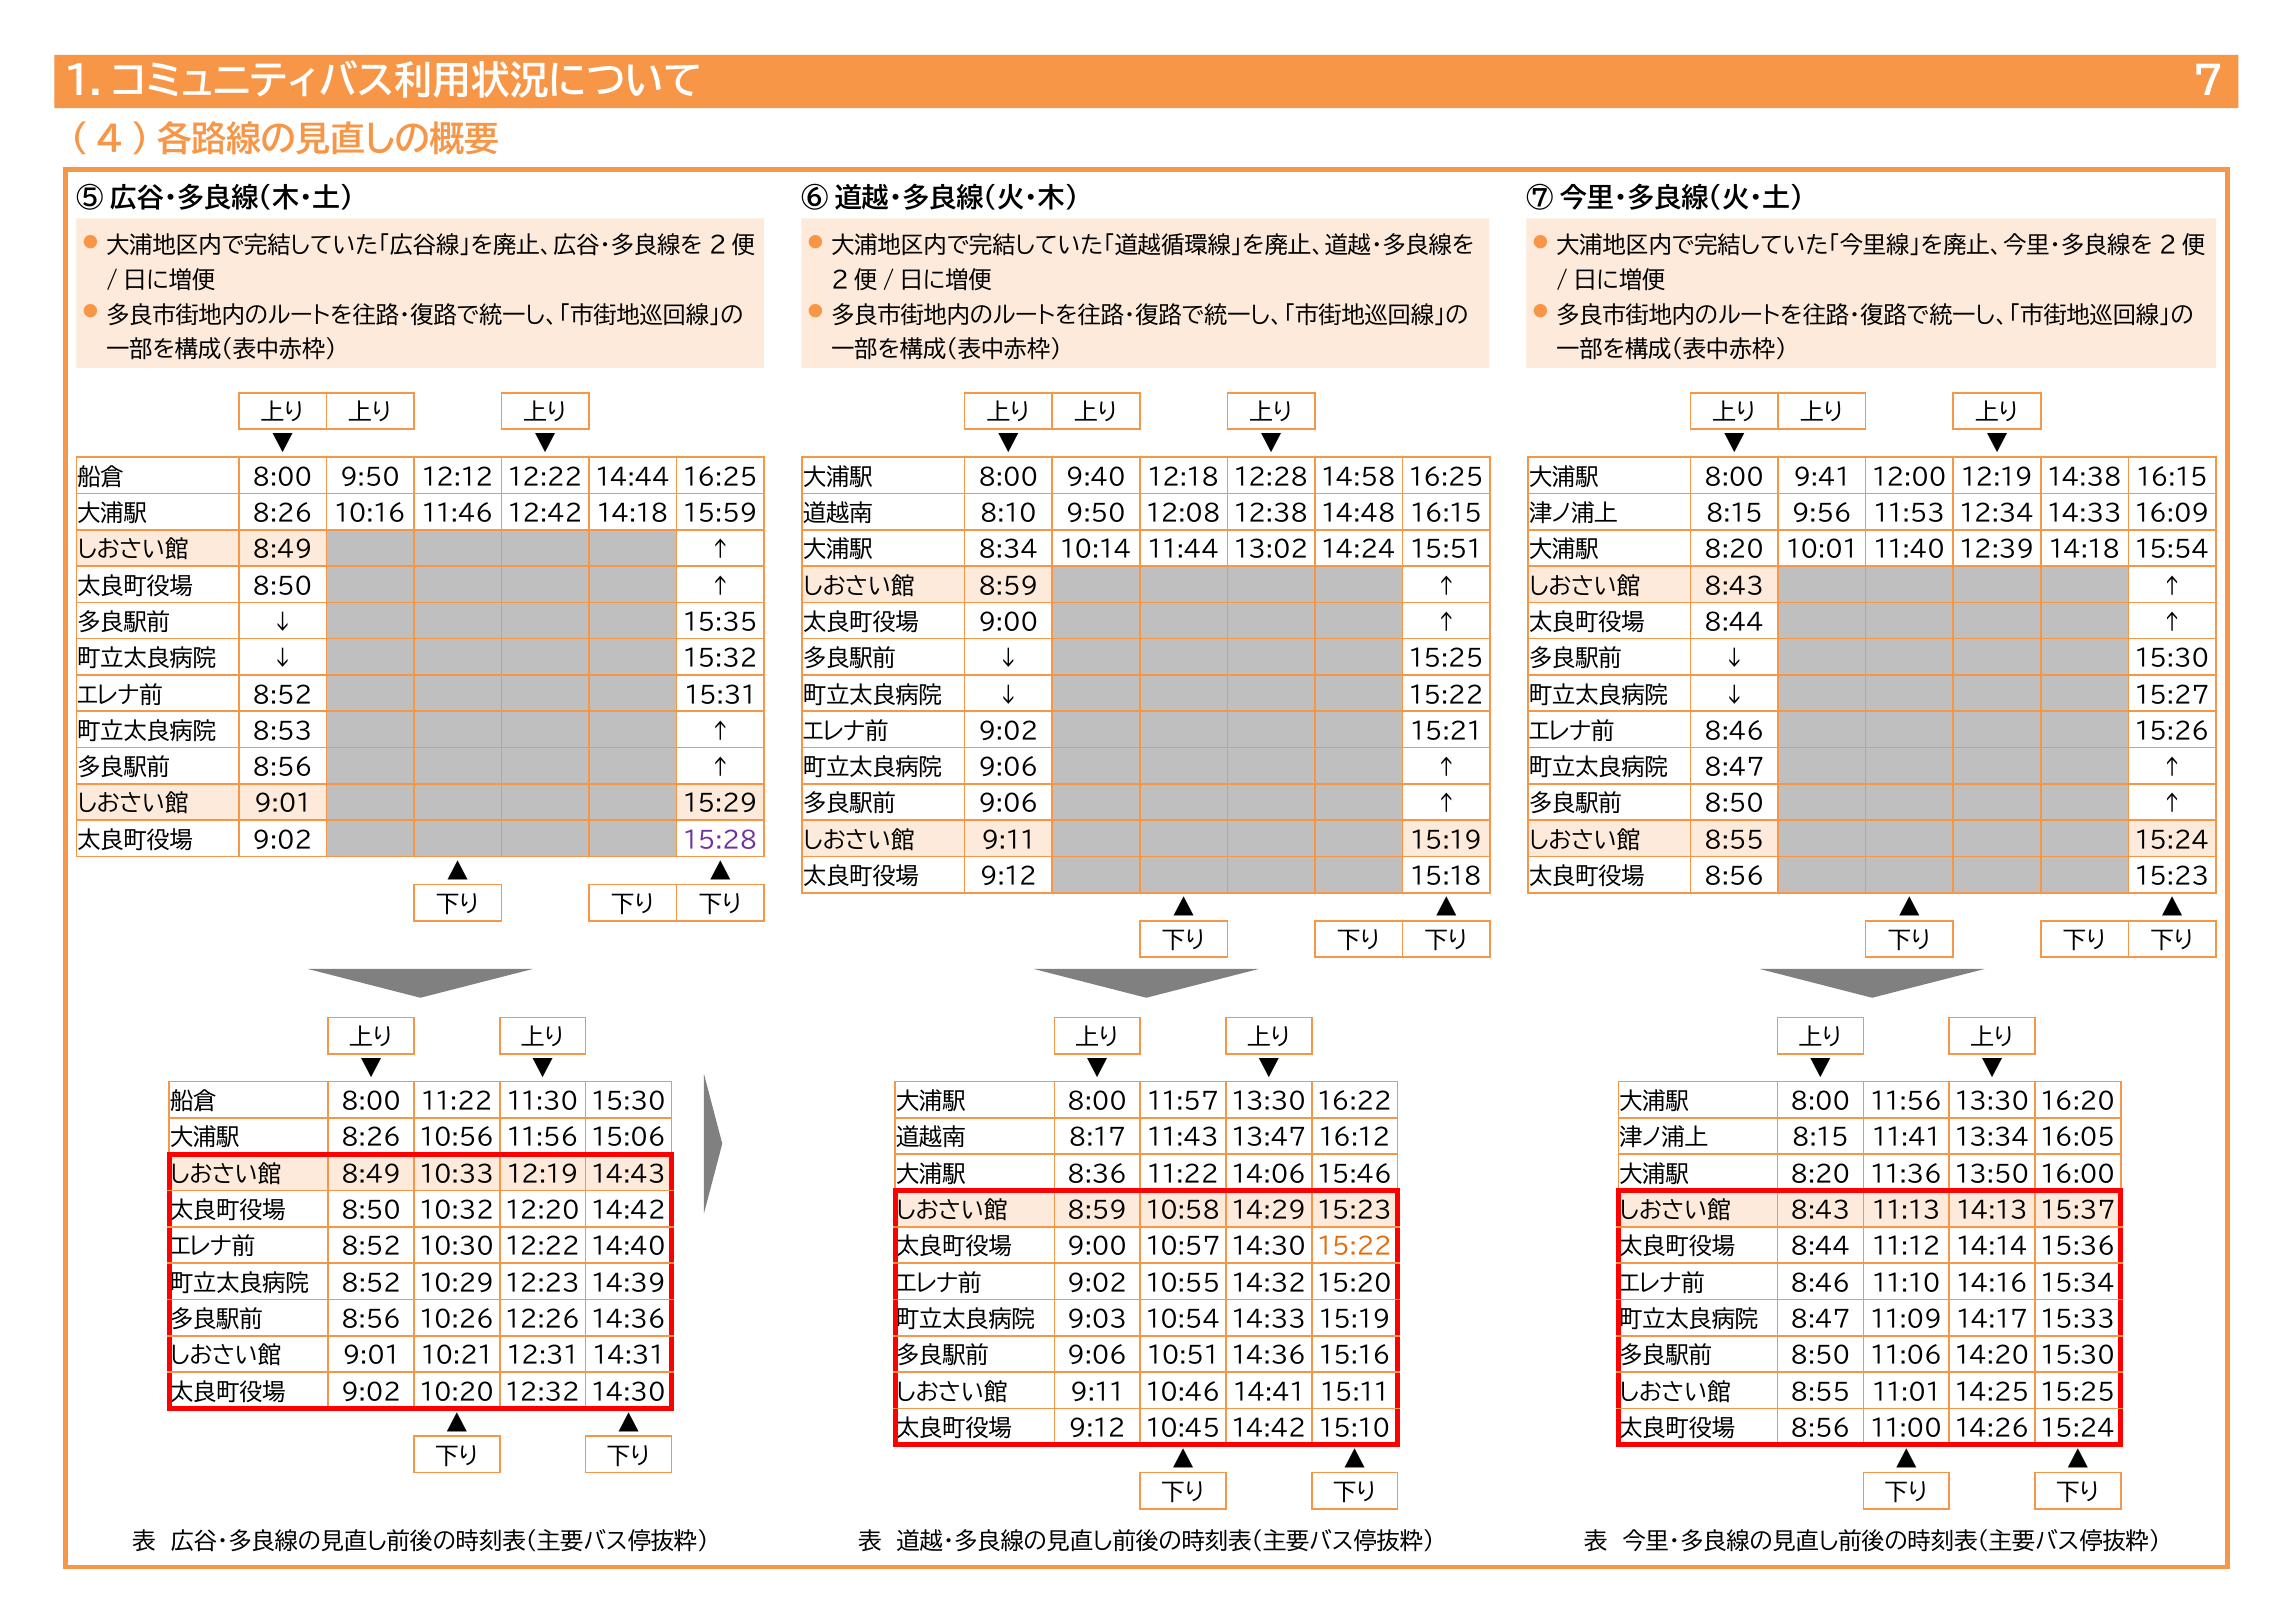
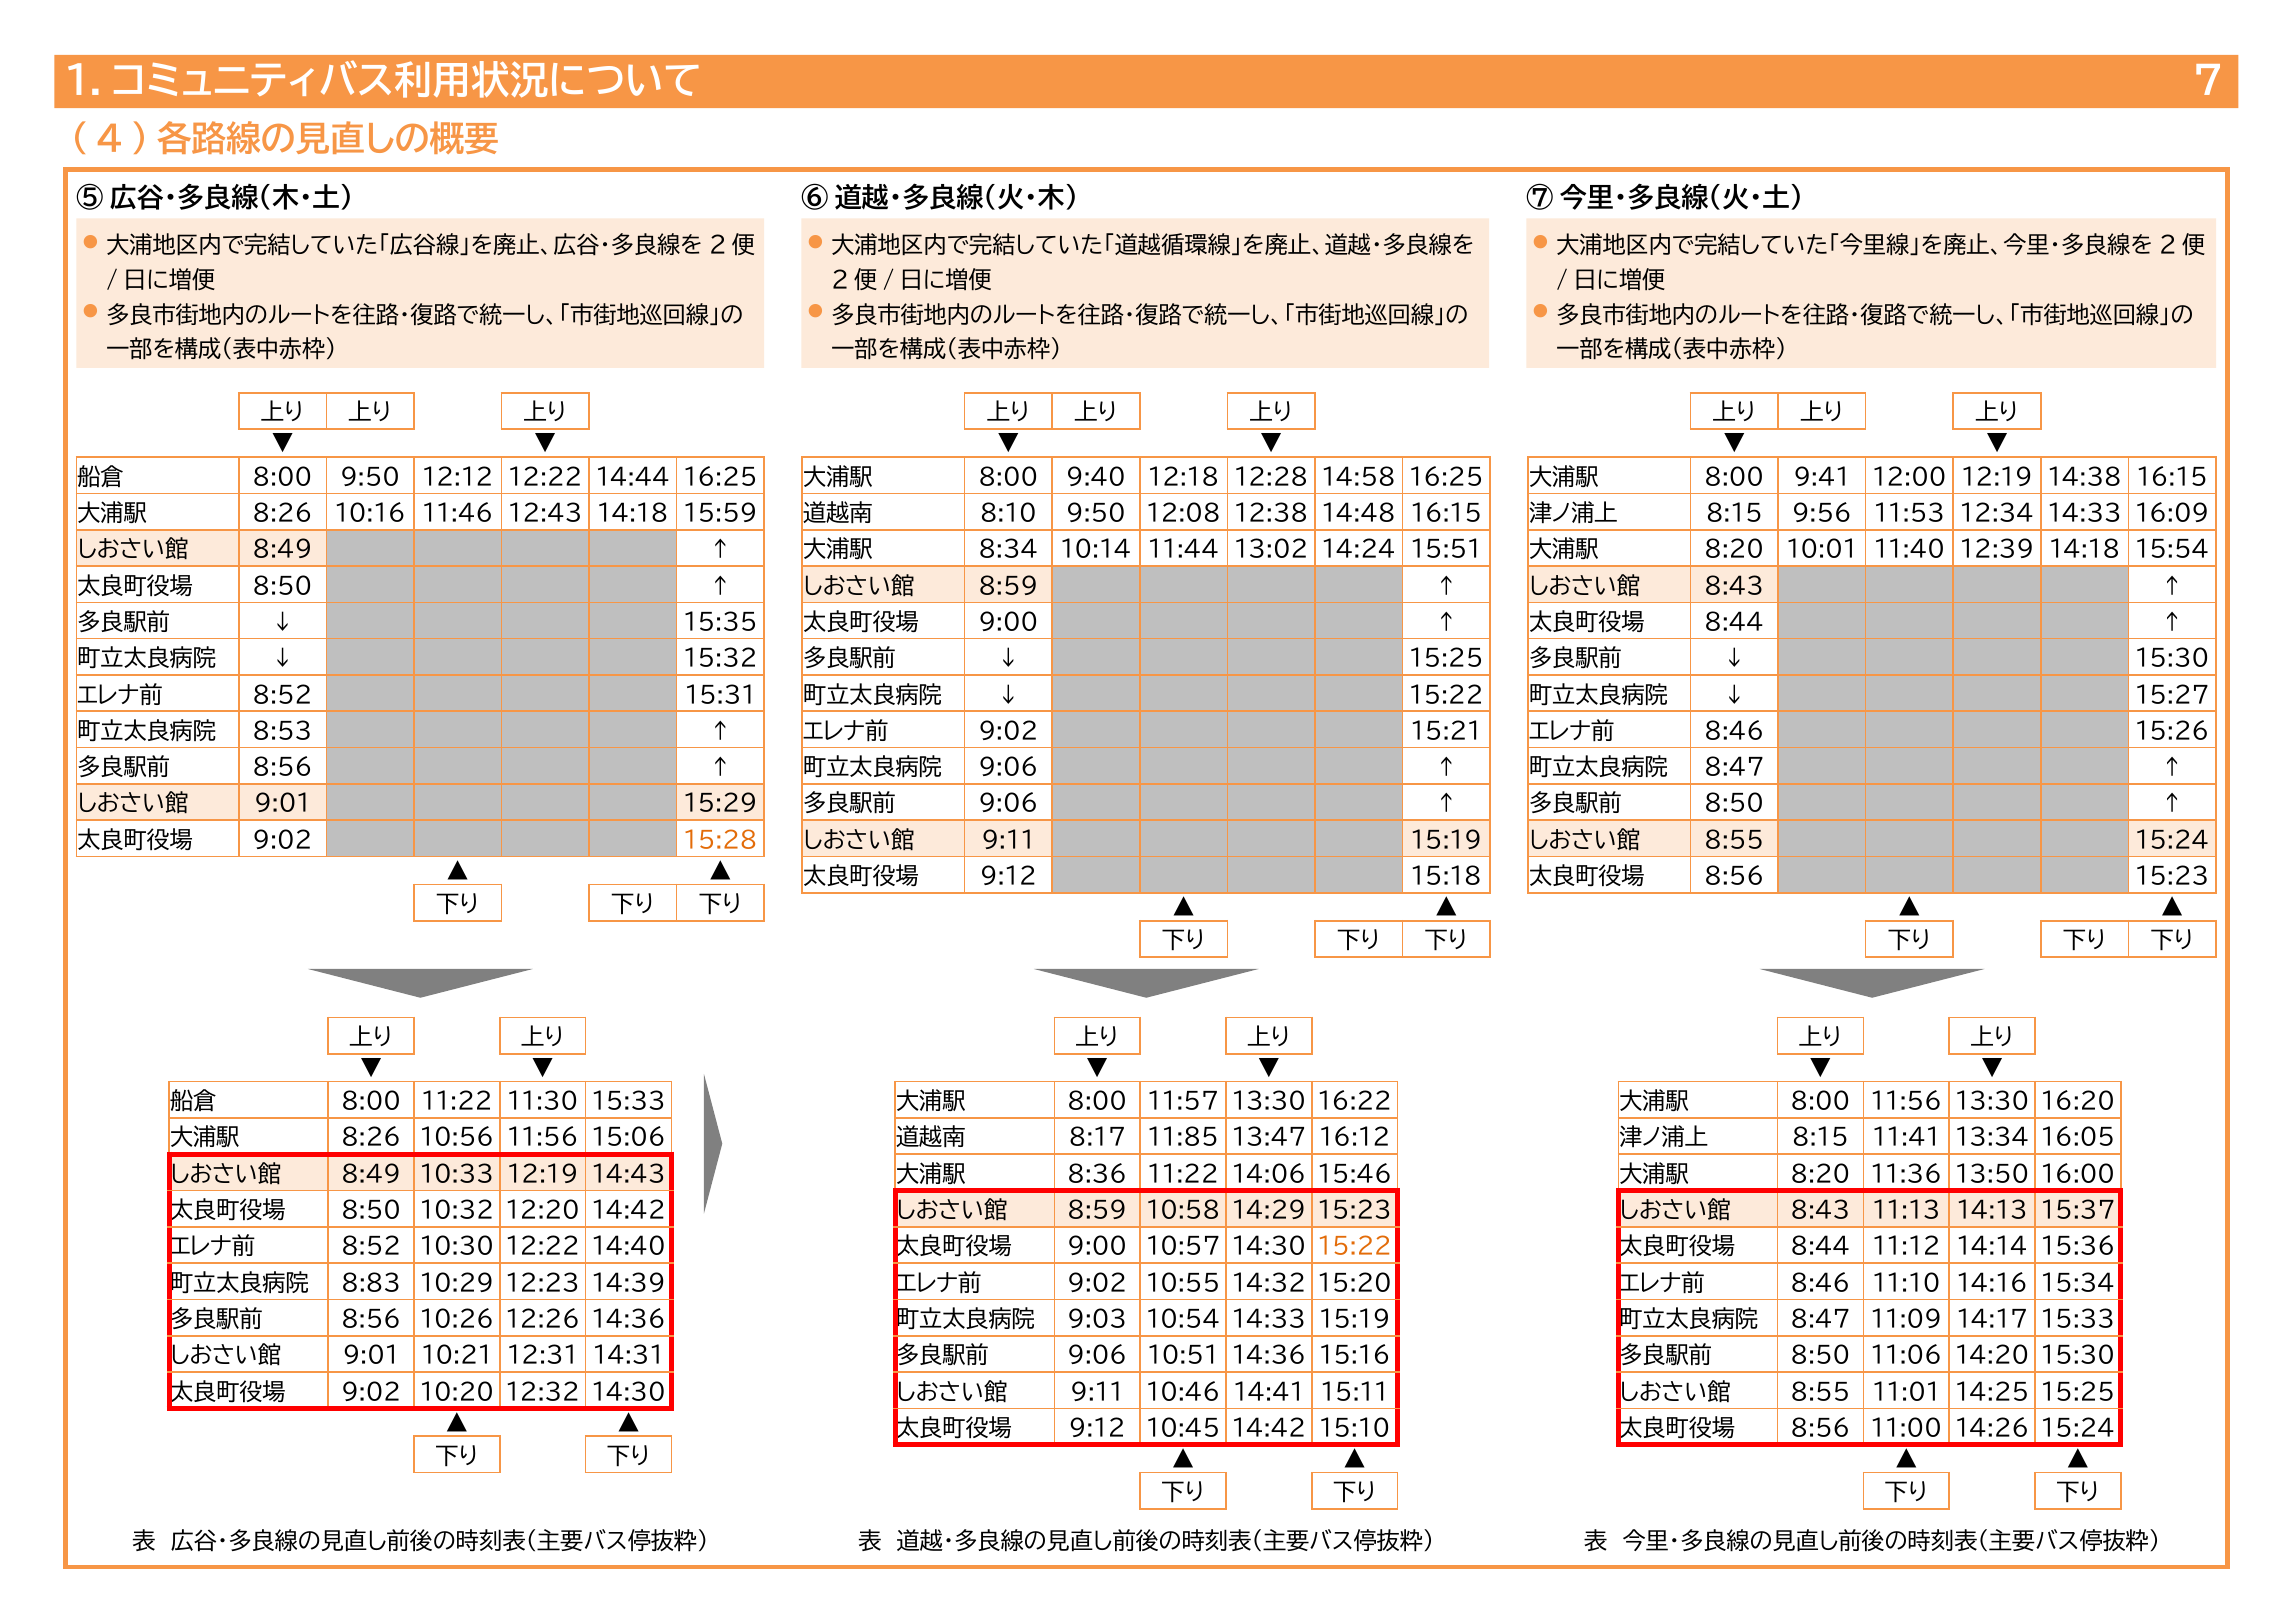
12:42: 12:42 -> 12:43 (545, 514)
15:28 colour: purple -> orange (720, 840)
11:30 15:30: 15:30 -> 15:33 (629, 1102)
11:43: 11:43 -> 11:85 (1183, 1138)
8:52: 8:52 -> 8:83 (371, 1283)
